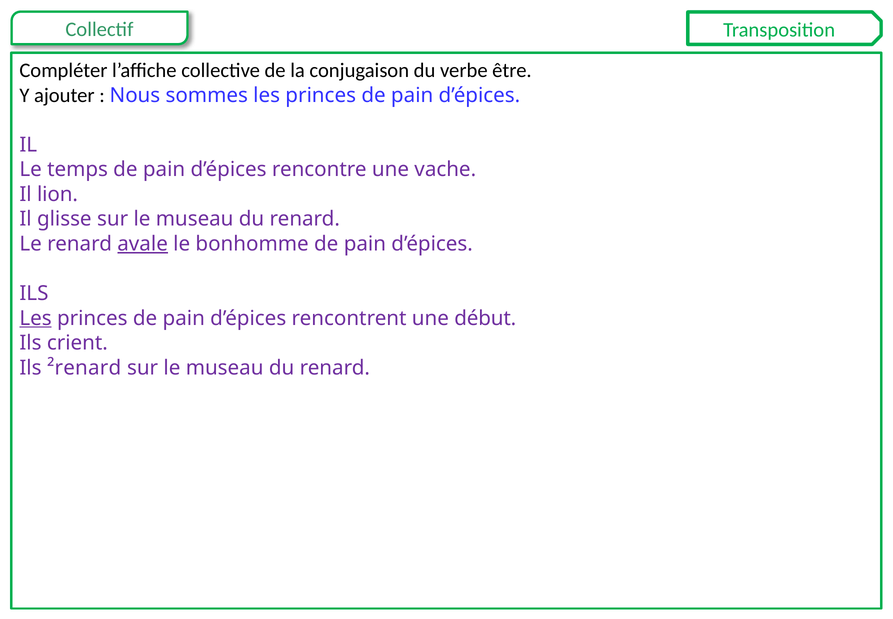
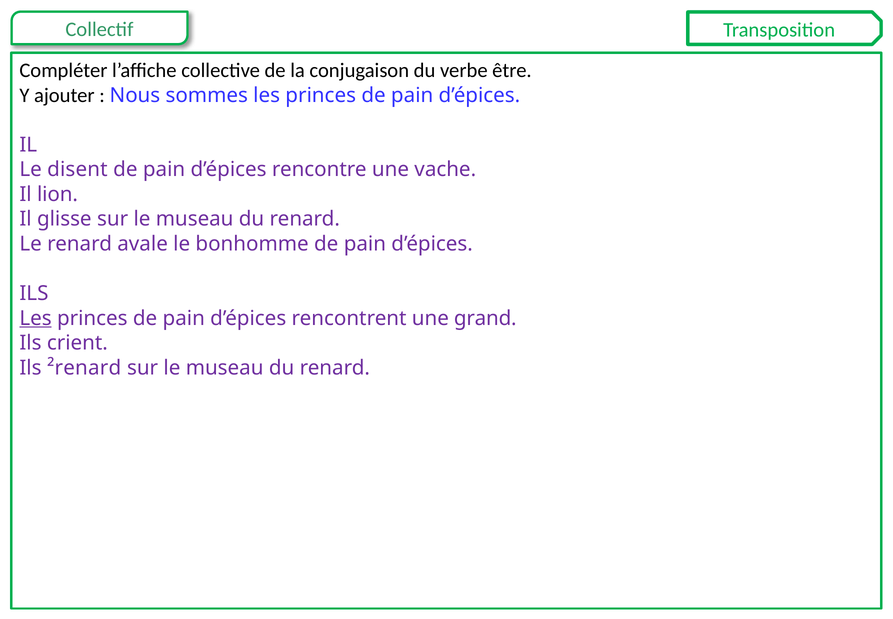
temps: temps -> disent (77, 170)
avale underline: present -> none (143, 244)
début: début -> grand (485, 318)
